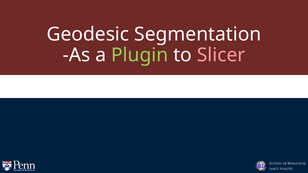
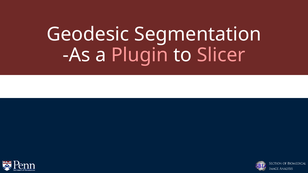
Plugin colour: light green -> pink (140, 55)
